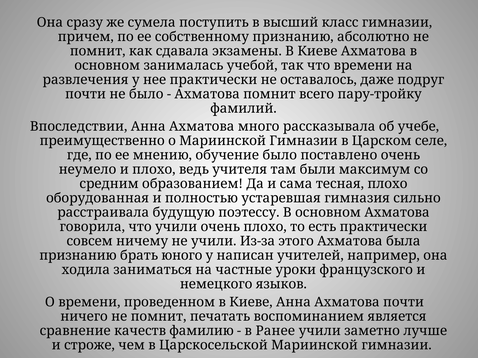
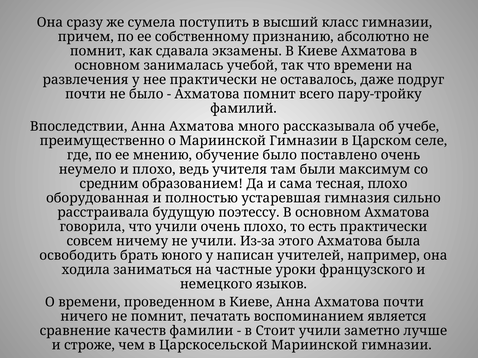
признанию: признанию -> освободить (78, 256)
фамилию: фамилию -> фамилии (201, 331)
Ранее: Ранее -> Cтоит (275, 331)
